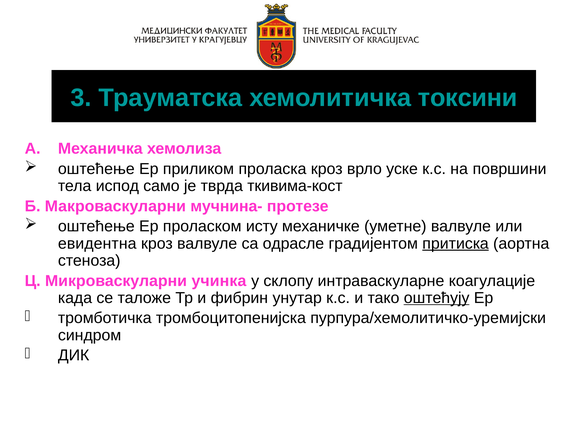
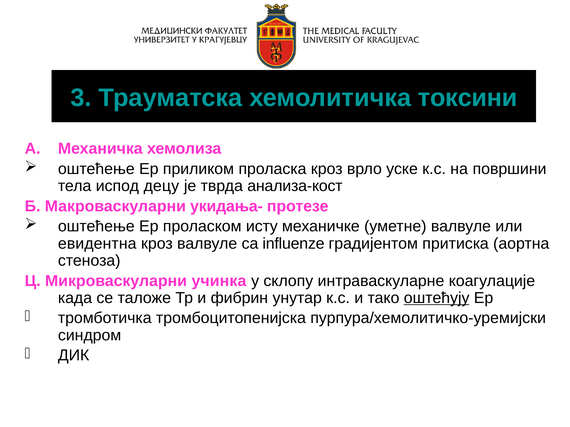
само: само -> дeцу (161, 186)
ткивима-кост: ткивима-кост -> анализа-кост (295, 186)
мучнина-: мучнина- -> укидања- (226, 206)
одрасле: одрасле -> influenze (293, 244)
притиска underline: present -> none (455, 244)
